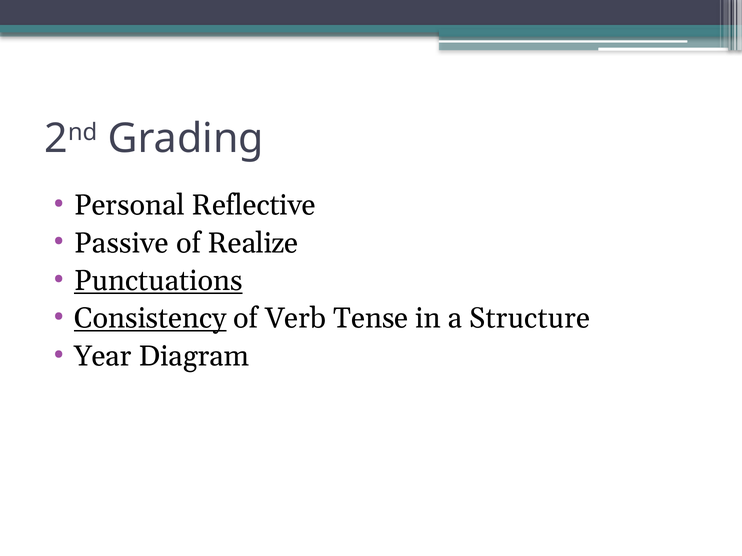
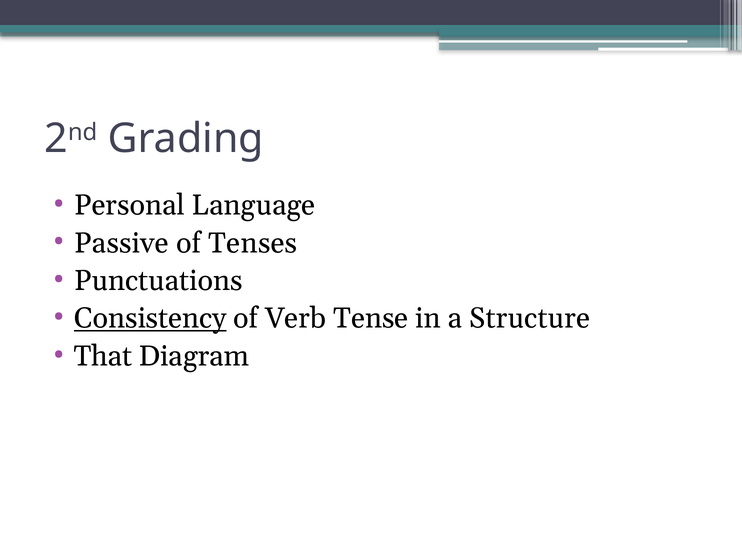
Reflective: Reflective -> Language (254, 206)
Realize: Realize -> Tenses (253, 243)
Punctuations underline: present -> none (158, 281)
Year: Year -> That (103, 356)
